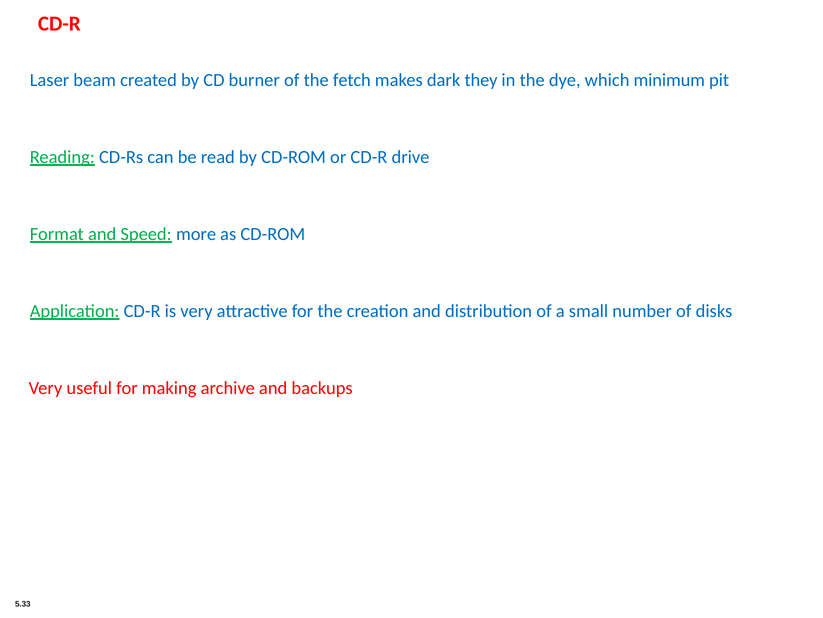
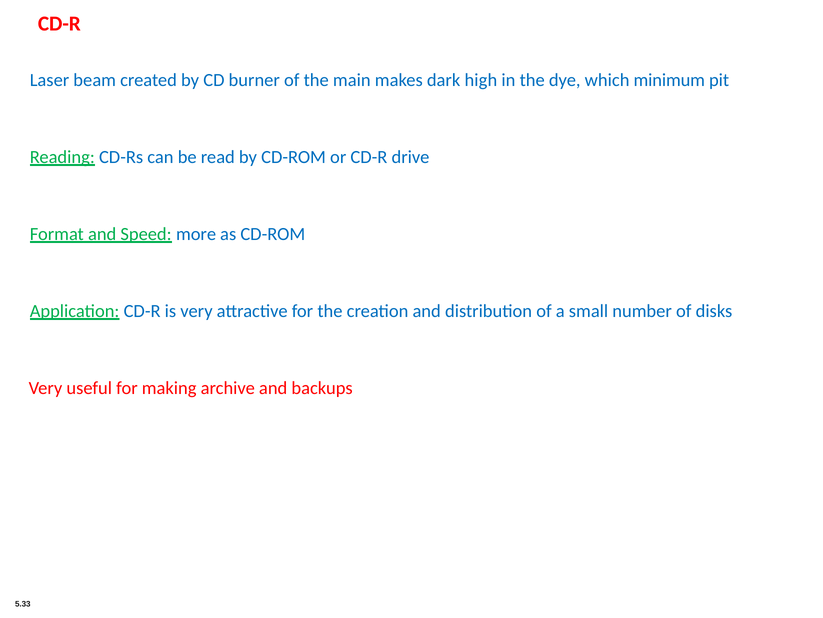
fetch: fetch -> main (352, 80)
they: they -> high (481, 80)
